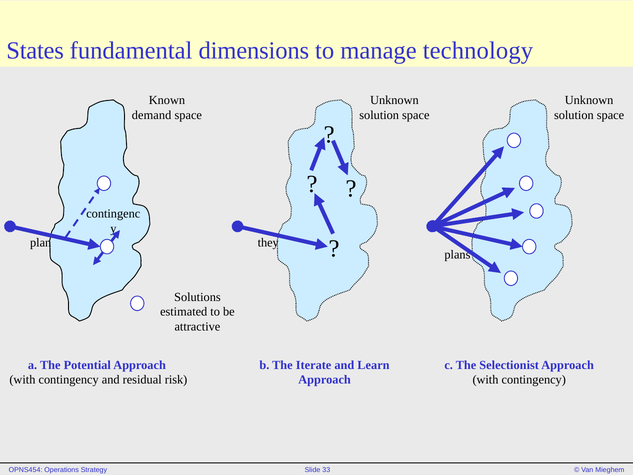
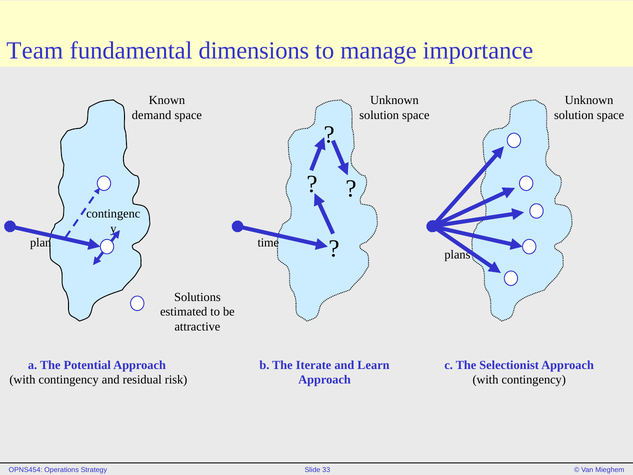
States: States -> Team (35, 50)
technology: technology -> importance (478, 50)
they: they -> time (268, 242)
